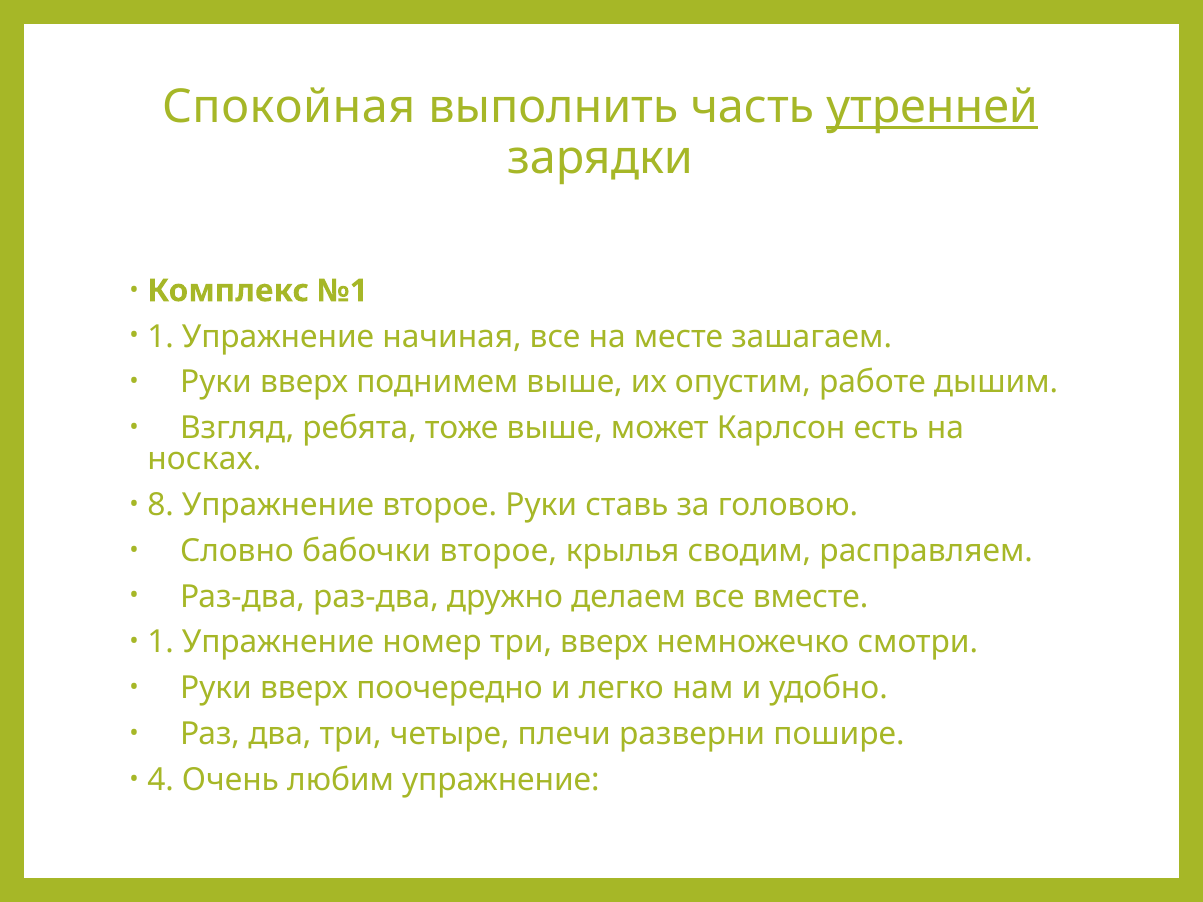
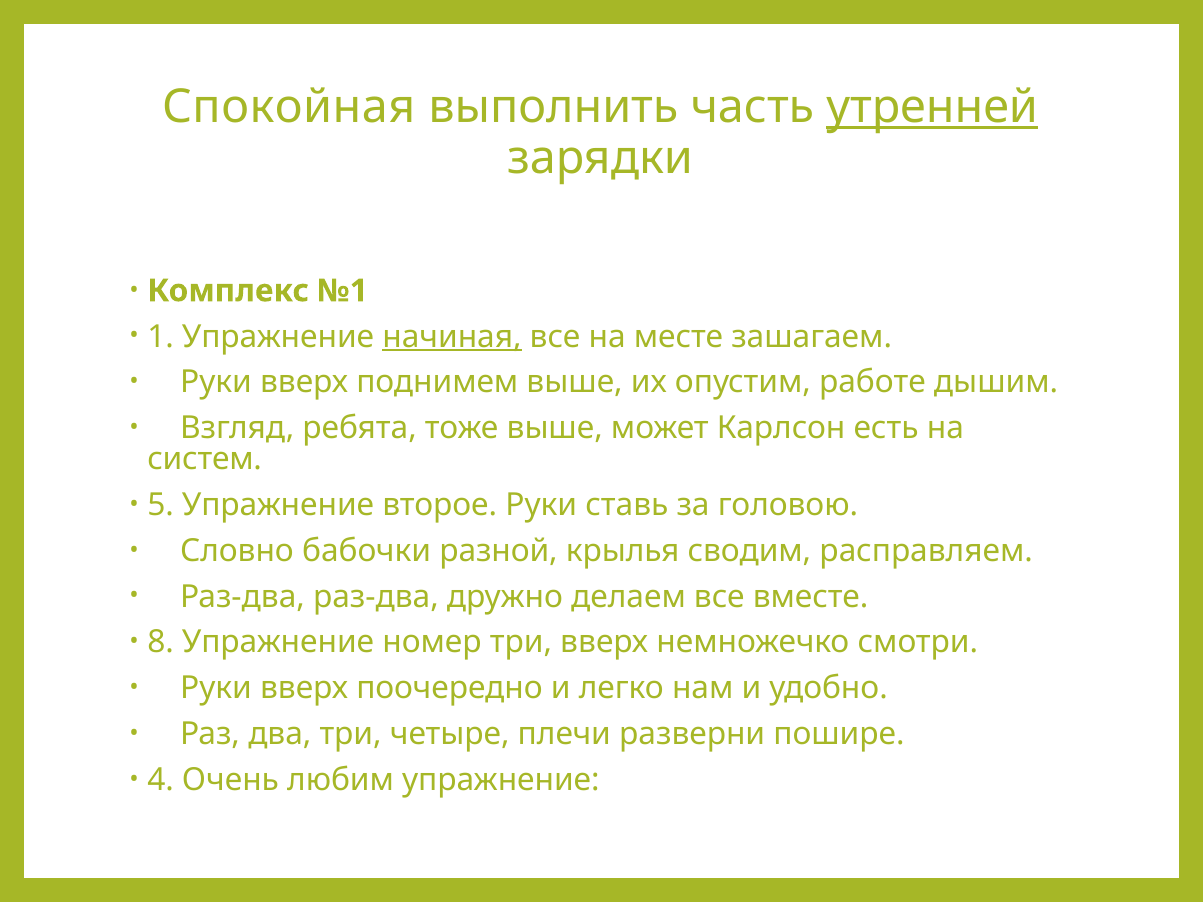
начиная underline: none -> present (452, 337)
носках: носках -> систем (205, 459)
8: 8 -> 5 (161, 505)
бабочки второе: второе -> разной (499, 551)
1: 1 -> 8 (161, 643)
